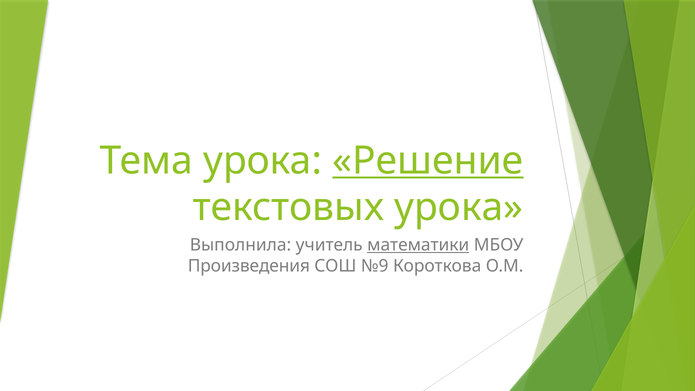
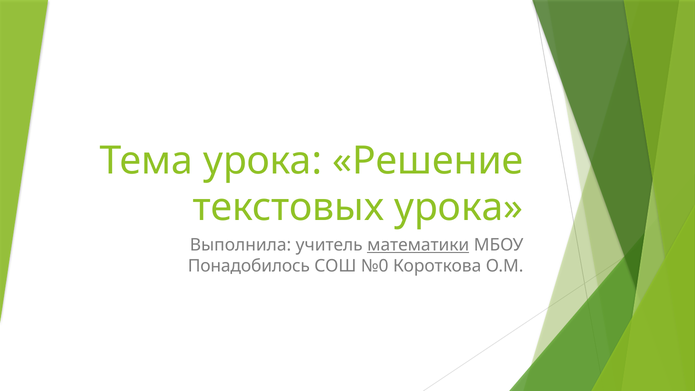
Решение underline: present -> none (428, 161)
Произведения: Произведения -> Понадобилось (249, 266)
№9: №9 -> №0 (375, 266)
